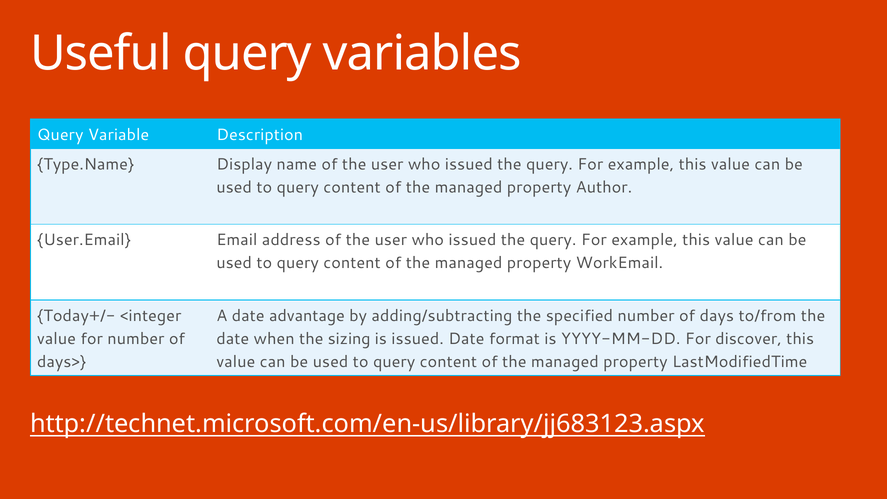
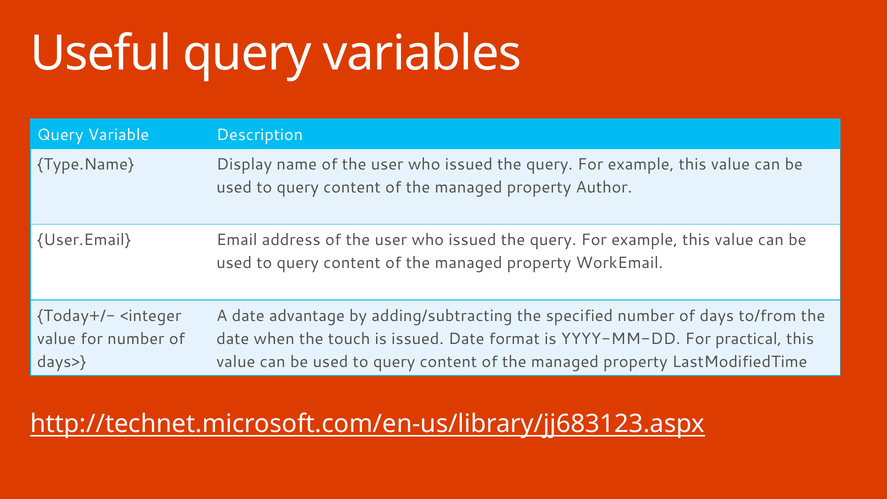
sizing: sizing -> touch (349, 339)
discover: discover -> practical (749, 339)
